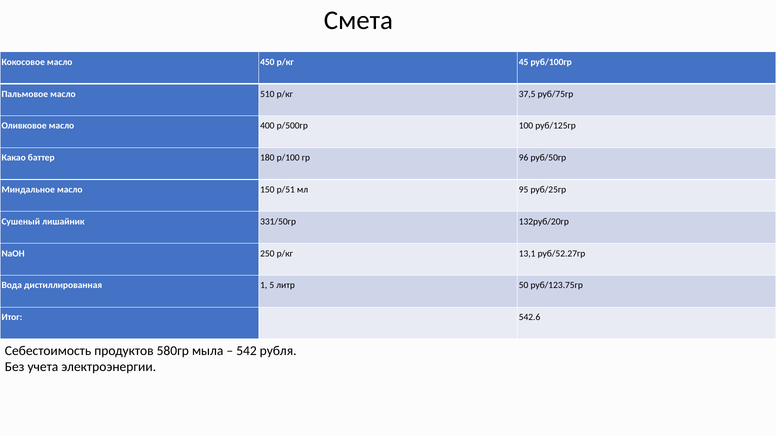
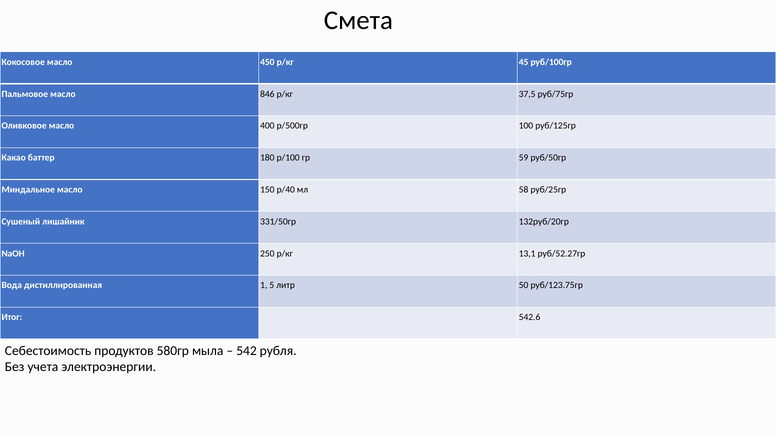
510: 510 -> 846 (267, 94)
96: 96 -> 59 (524, 158)
р/51: р/51 -> р/40 (286, 190)
95: 95 -> 58 (524, 190)
